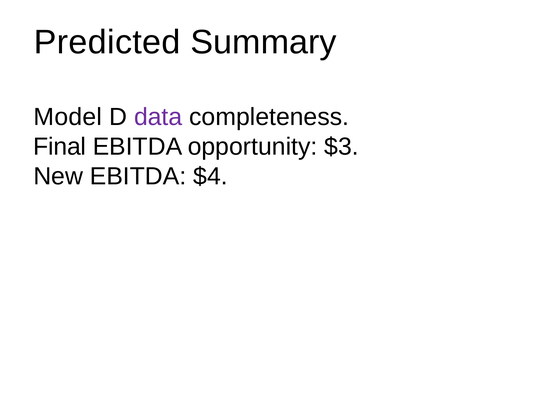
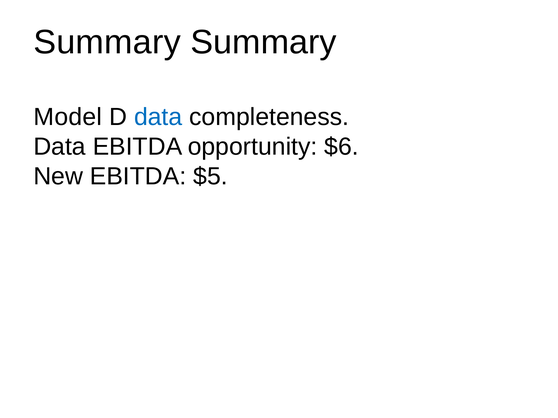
Predicted: Predicted -> Summary (107, 42)
data colour: purple -> blue (158, 117)
Final: Final -> Data (60, 147)
$3: $3 -> $6 (341, 147)
$4: $4 -> $5 (211, 177)
